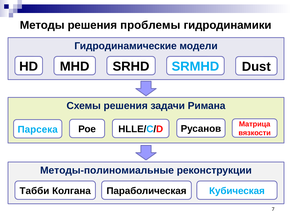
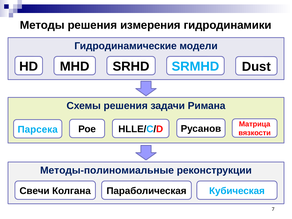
проблемы: проблемы -> измерения (150, 25)
Табби: Табби -> Свечи (35, 191)
